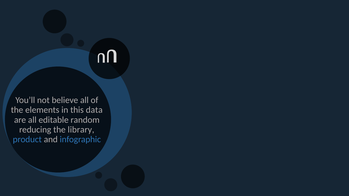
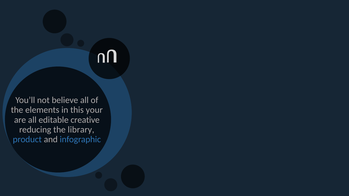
data: data -> your (94, 110)
random: random -> creative (85, 120)
